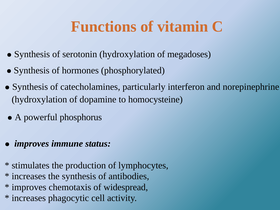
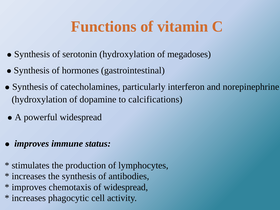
phosphorylated: phosphorylated -> gastrointestinal (133, 70)
homocysteine: homocysteine -> calcifications (155, 99)
powerful phosphorus: phosphorus -> widespread (81, 117)
